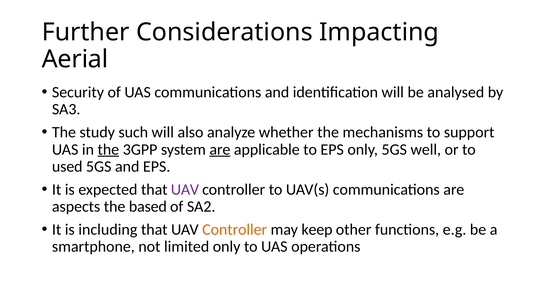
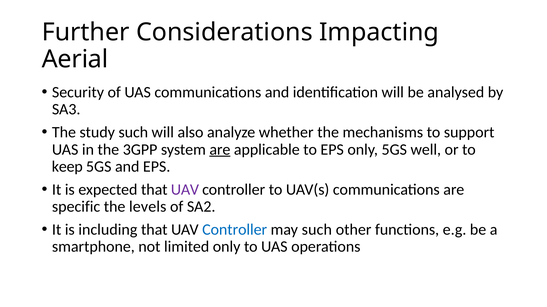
the underline: present -> none (108, 150)
used: used -> keep (67, 167)
aspects: aspects -> specific (76, 207)
based: based -> levels (148, 207)
Controller colour: orange -> blue (235, 230)
may keep: keep -> such (317, 230)
